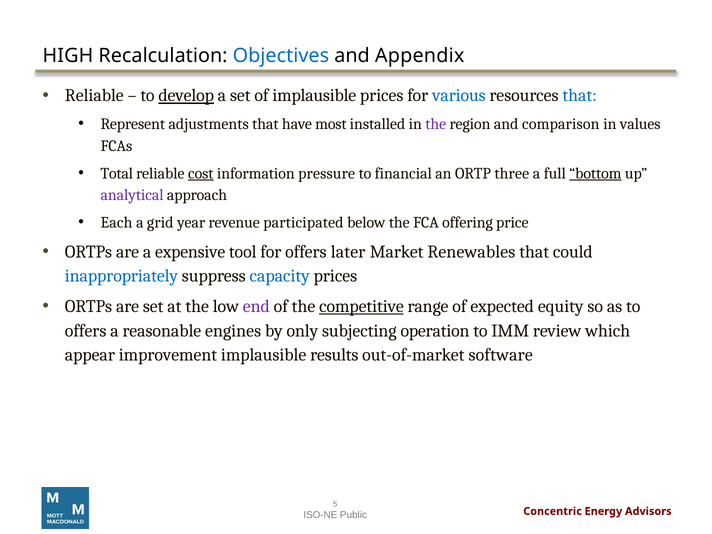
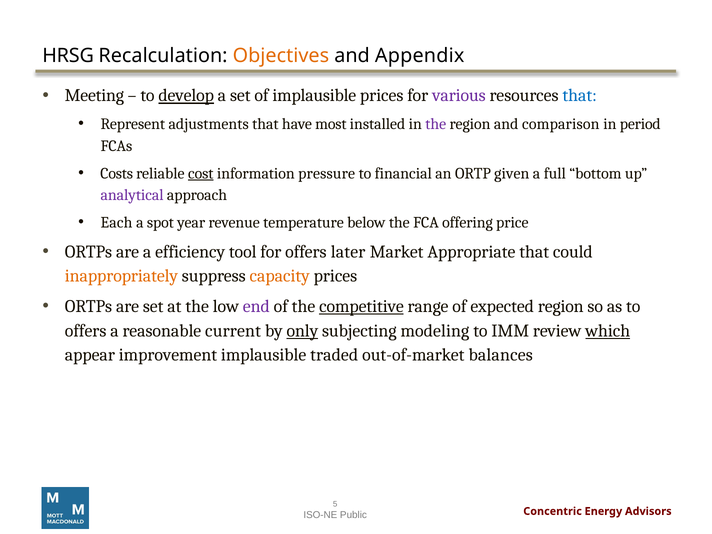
HIGH: HIGH -> HRSG (68, 56)
Objectives colour: blue -> orange (281, 56)
Reliable: Reliable -> Meeting (94, 96)
various colour: blue -> purple (459, 96)
values: values -> period (640, 124)
Total: Total -> Costs (117, 173)
three: three -> given (512, 173)
bottom underline: present -> none (595, 173)
grid: grid -> spot (160, 223)
participated: participated -> temperature (304, 223)
expensive: expensive -> efficiency (190, 252)
Renewables: Renewables -> Appropriate (471, 252)
inappropriately colour: blue -> orange (121, 276)
capacity colour: blue -> orange (280, 276)
expected equity: equity -> region (561, 306)
engines: engines -> current (233, 331)
only underline: none -> present (302, 331)
operation: operation -> modeling (435, 331)
which underline: none -> present (608, 331)
results: results -> traded (334, 355)
software: software -> balances (501, 355)
